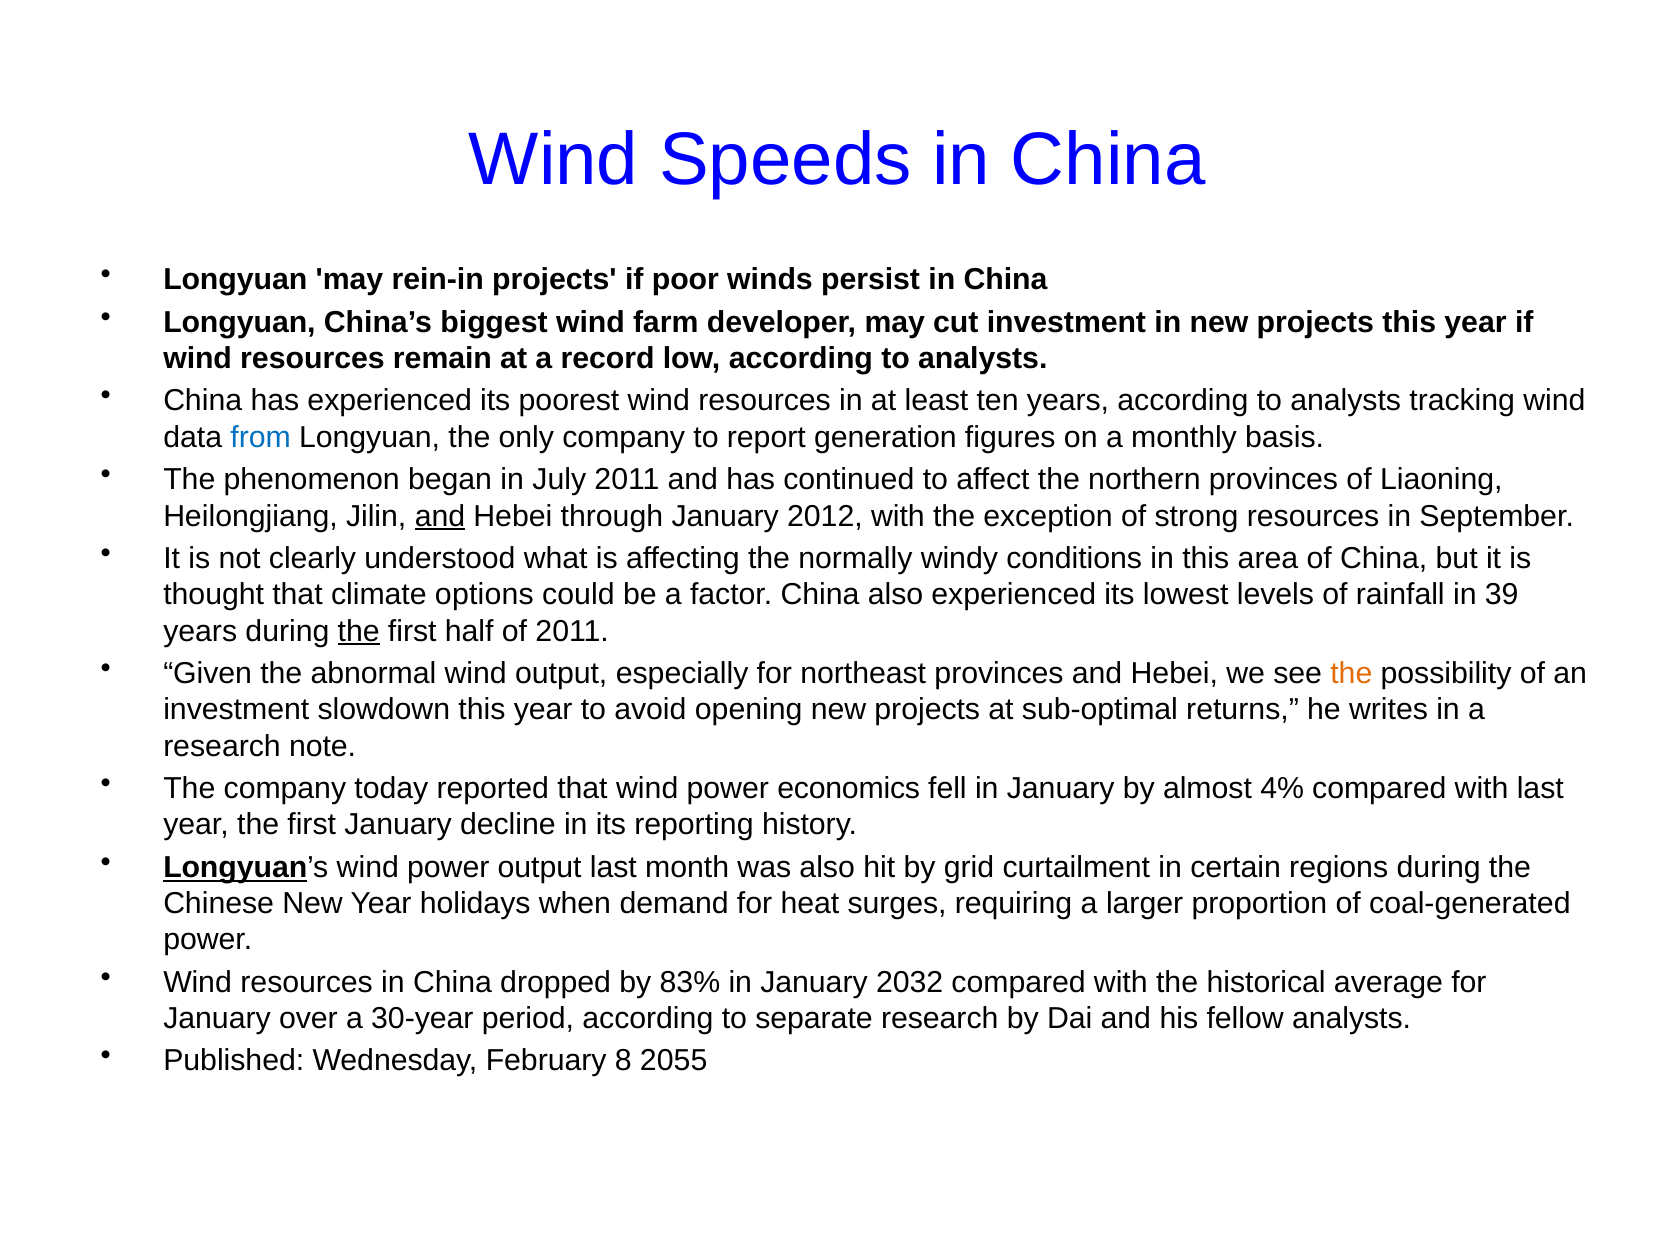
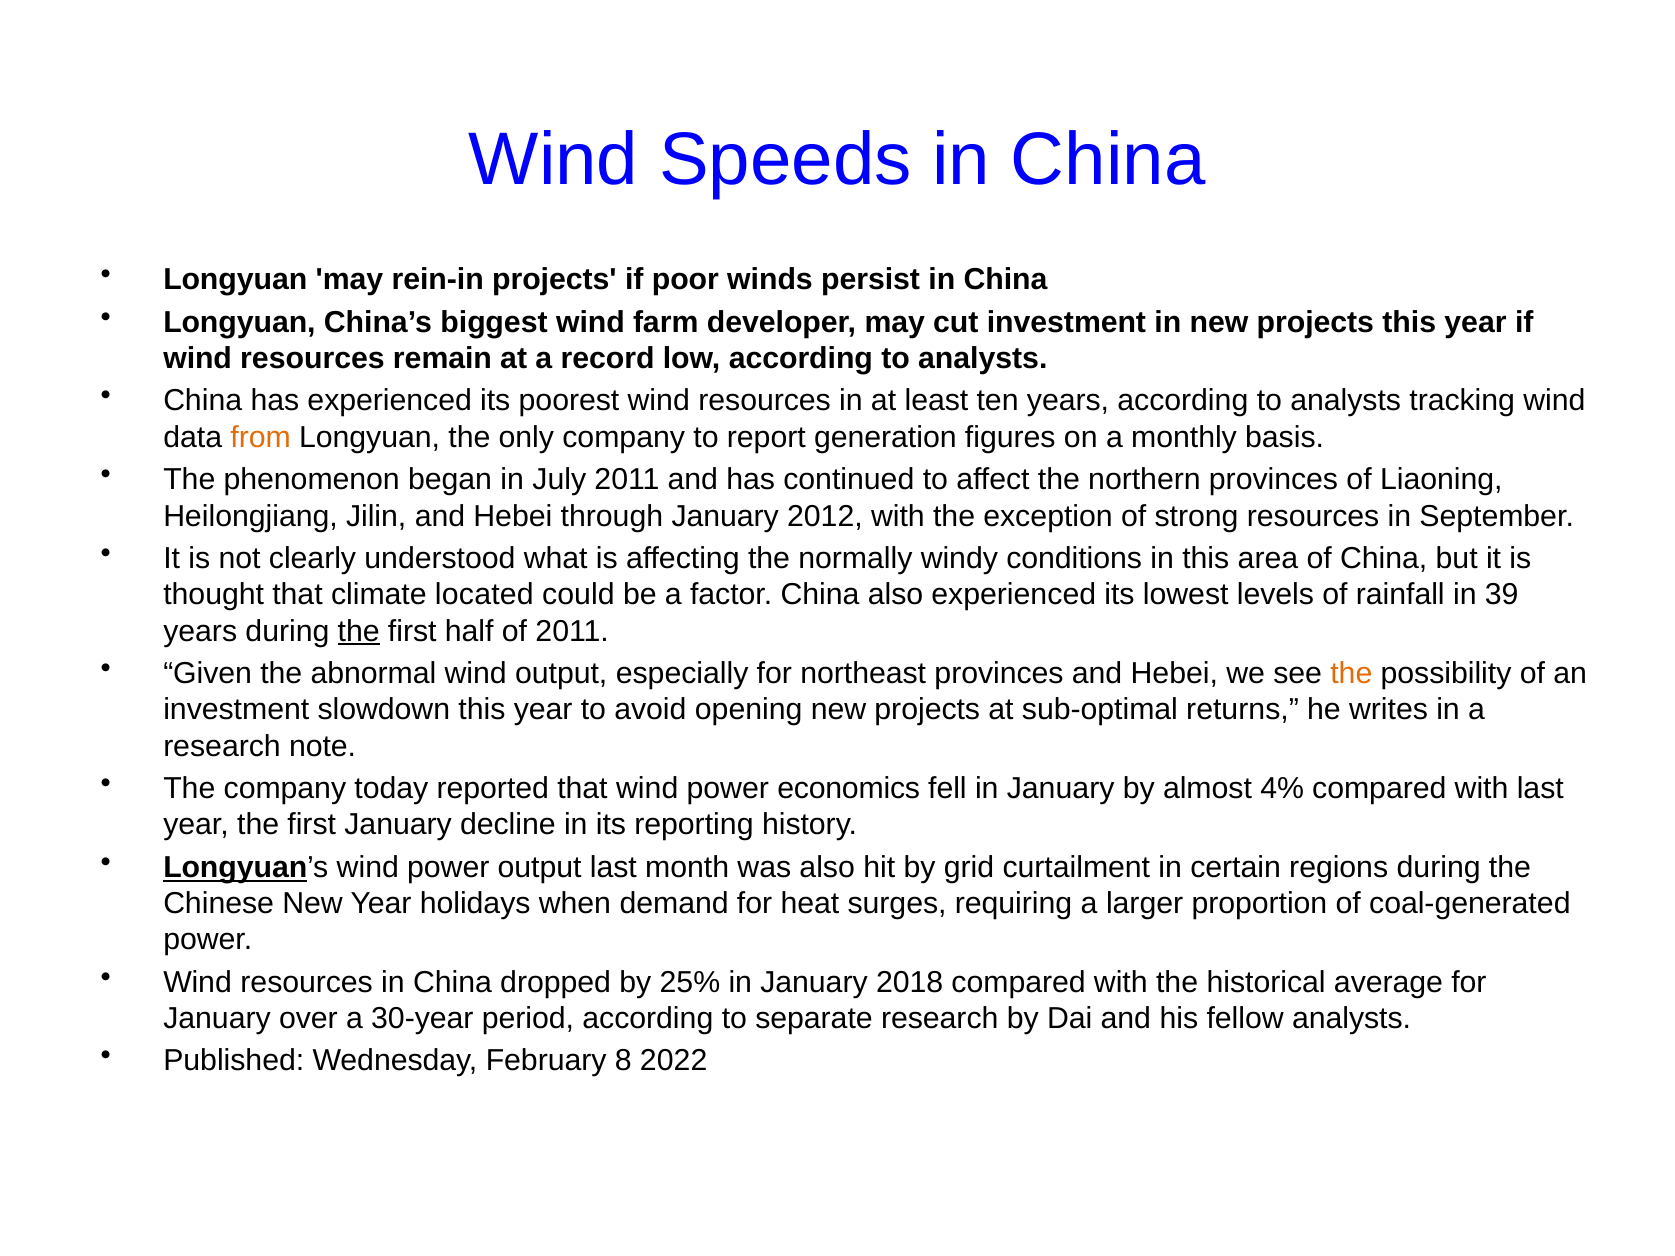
from colour: blue -> orange (261, 437)
and underline: present -> none (440, 516)
options: options -> located (484, 595)
83%: 83% -> 25% (690, 982)
2032: 2032 -> 2018 (910, 982)
2055: 2055 -> 2022 (674, 1061)
